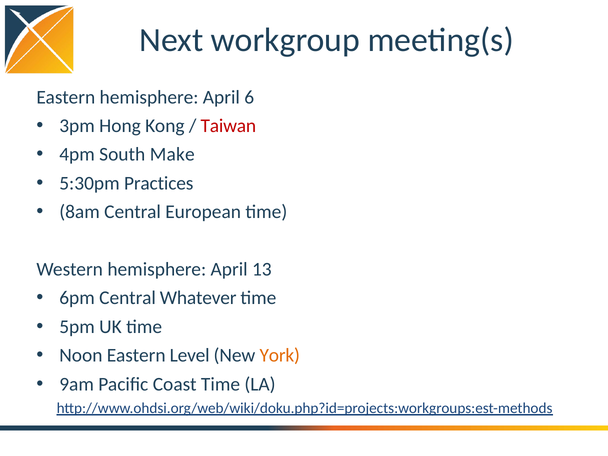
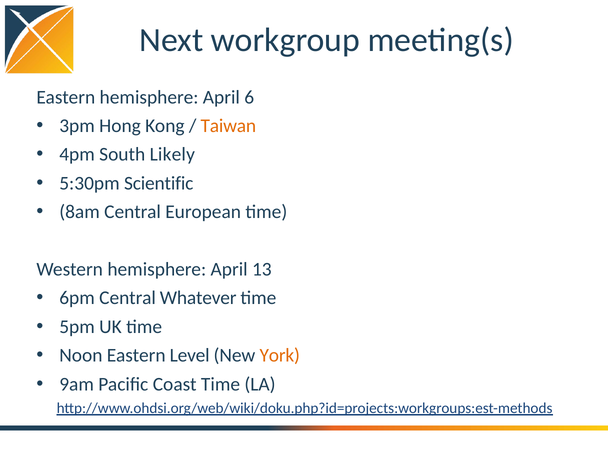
Taiwan colour: red -> orange (228, 126)
Make: Make -> Likely (172, 155)
Practices: Practices -> Scientific (159, 183)
